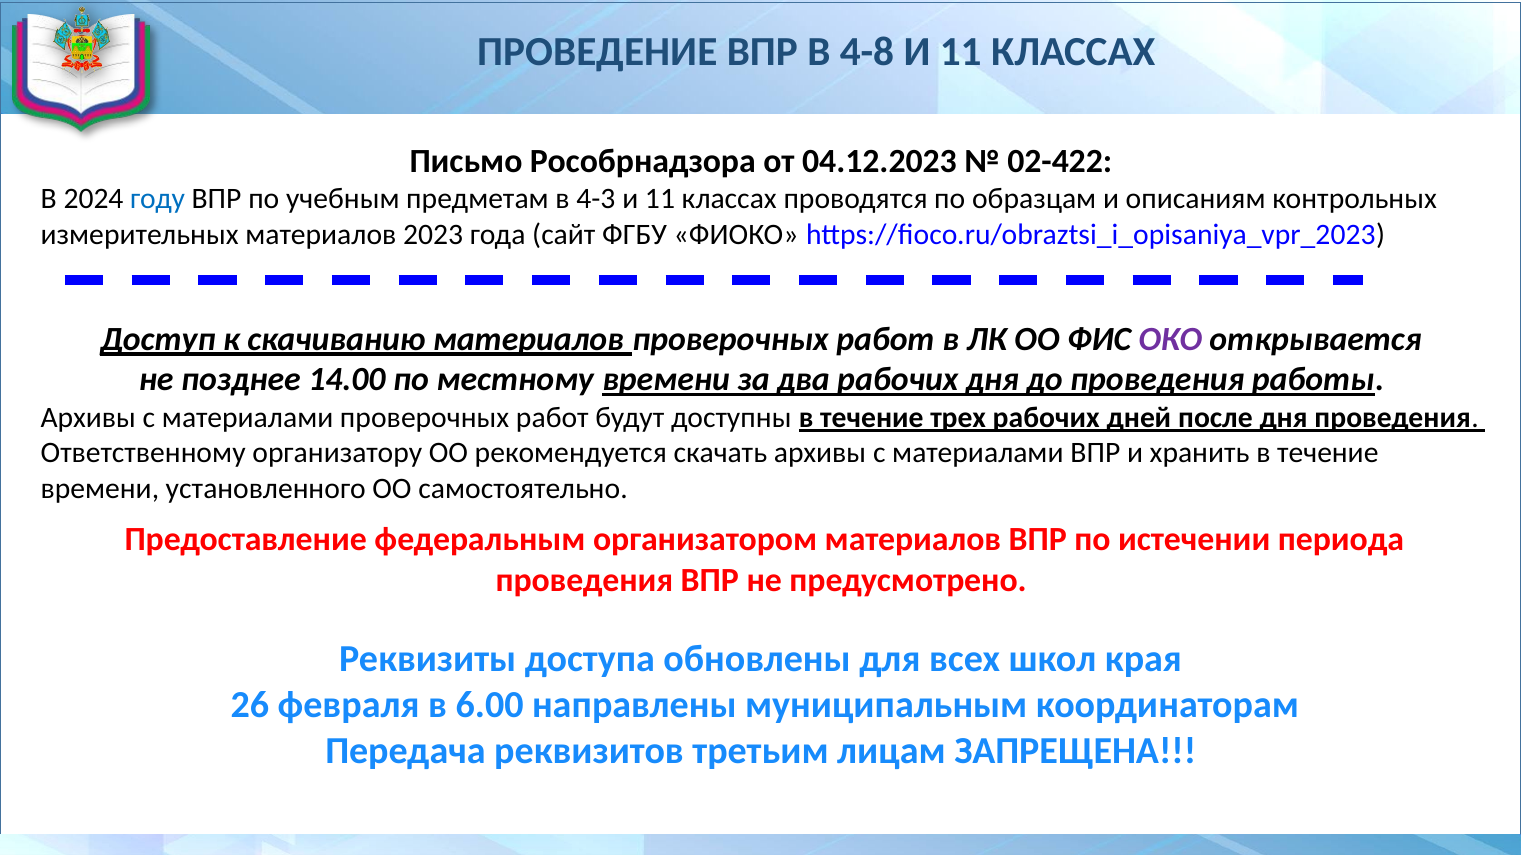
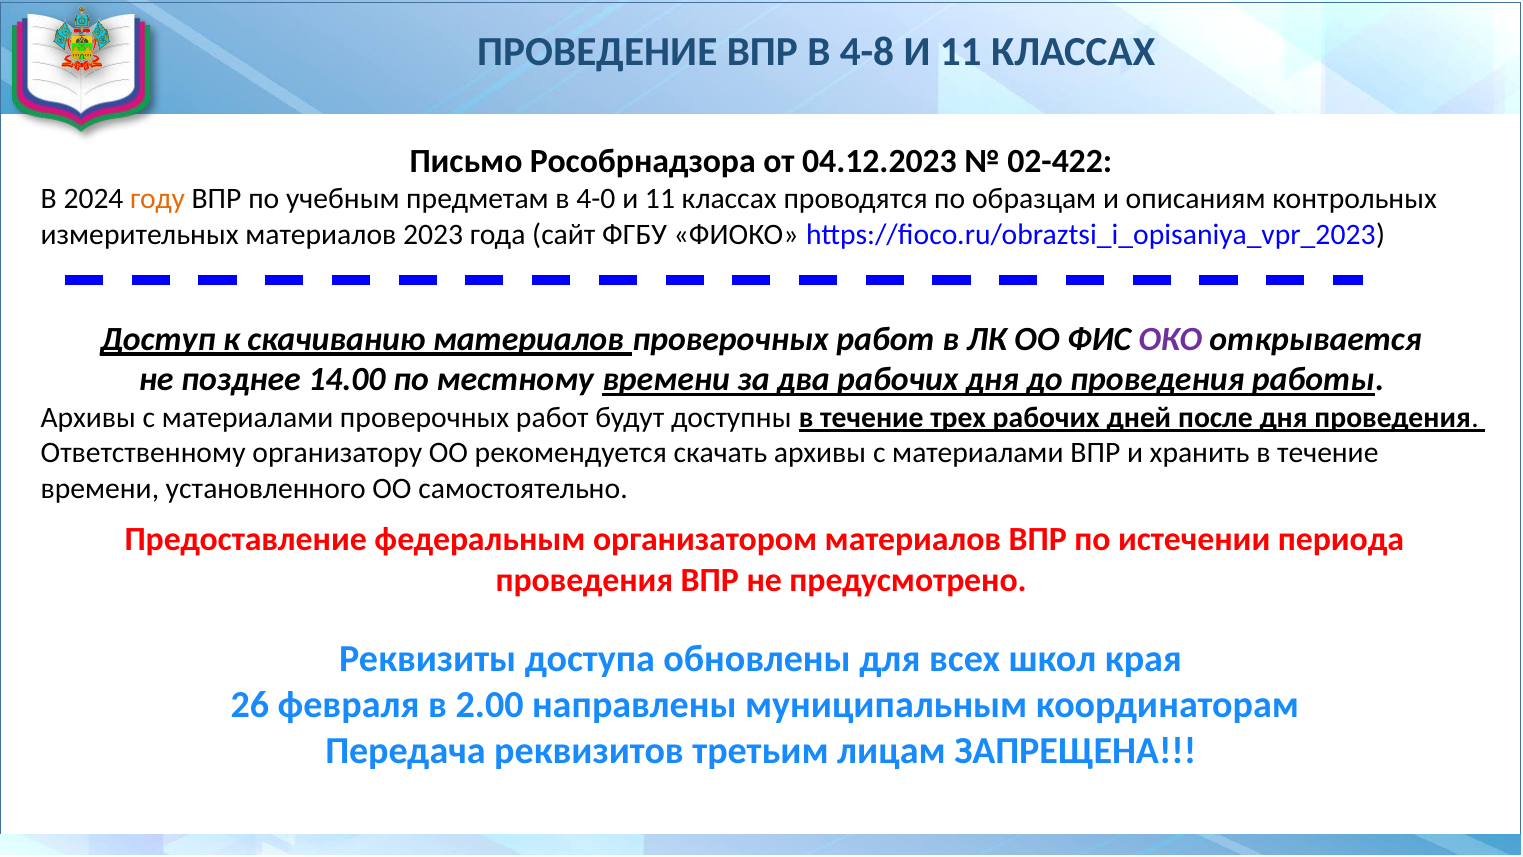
году colour: blue -> orange (158, 199)
4-3: 4-3 -> 4-0 (596, 199)
6.00: 6.00 -> 2.00 (490, 705)
